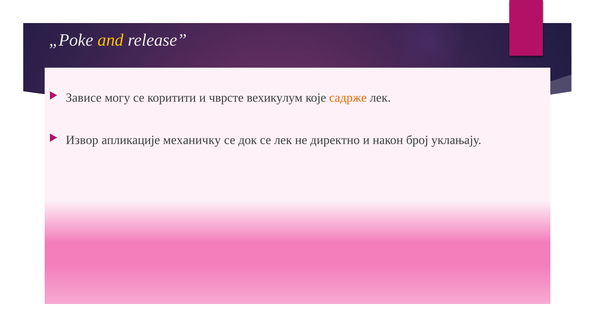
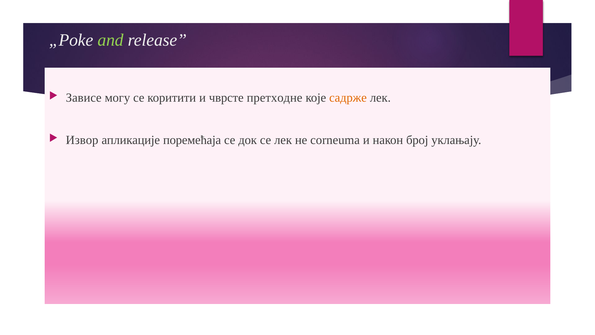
and colour: yellow -> light green (111, 40)
вехикулум: вехикулум -> претходне (275, 98)
механичку: механичку -> поремећаја (192, 140)
директно: директно -> сorneumа (335, 140)
